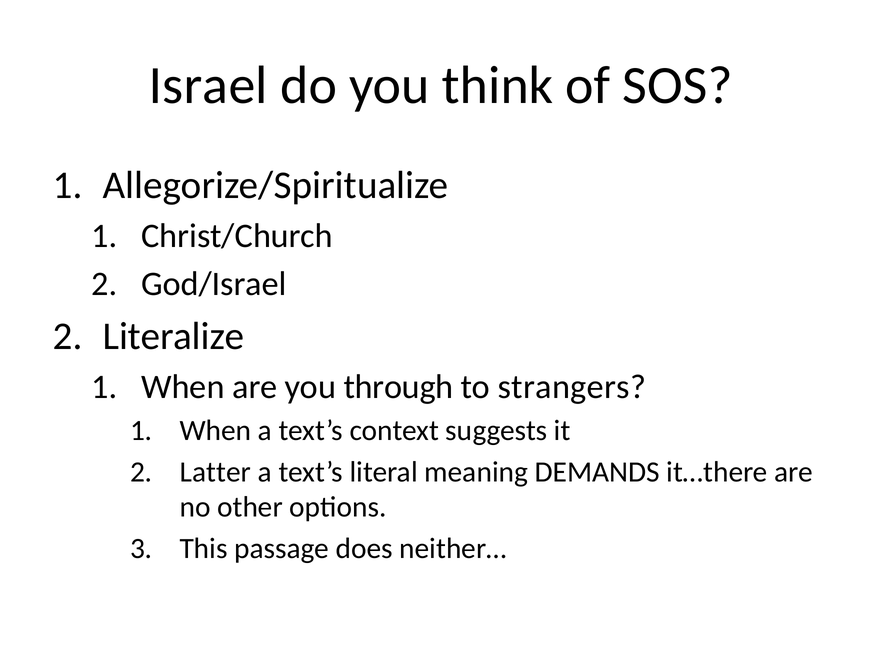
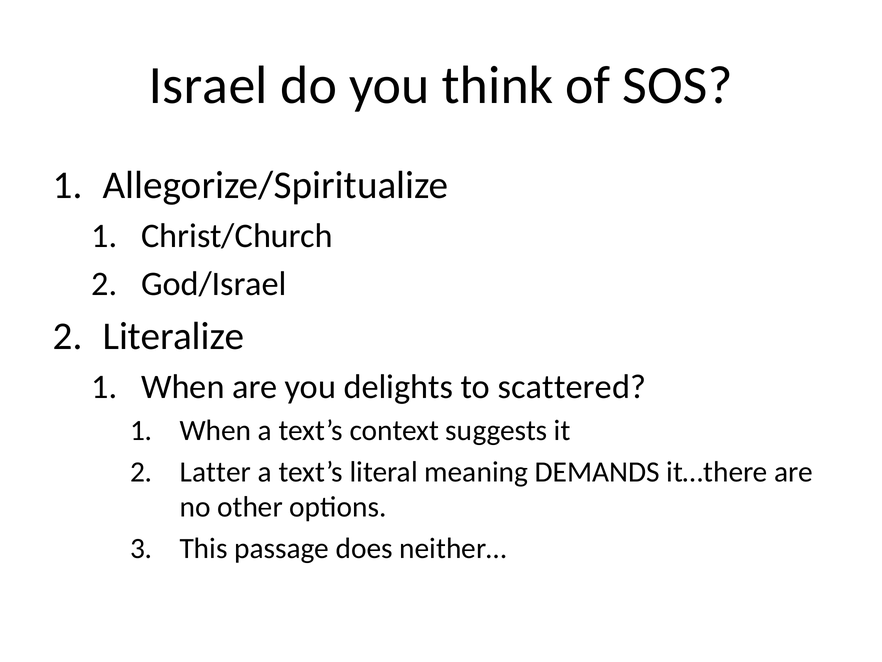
through: through -> delights (398, 387)
strangers: strangers -> scattered (572, 387)
